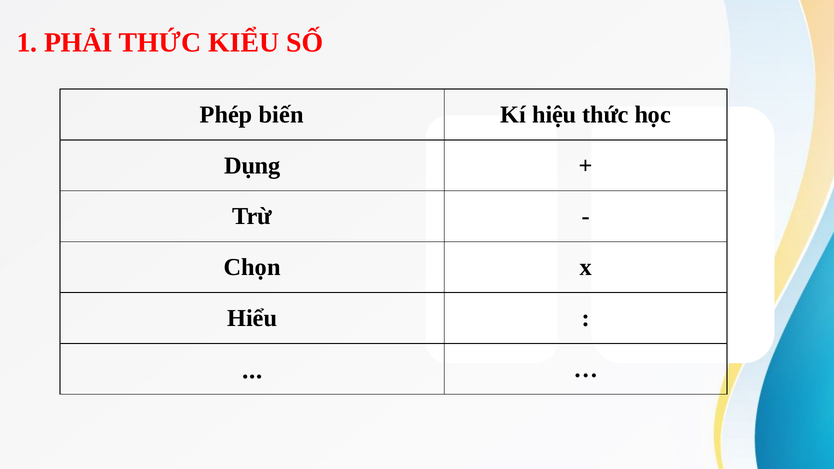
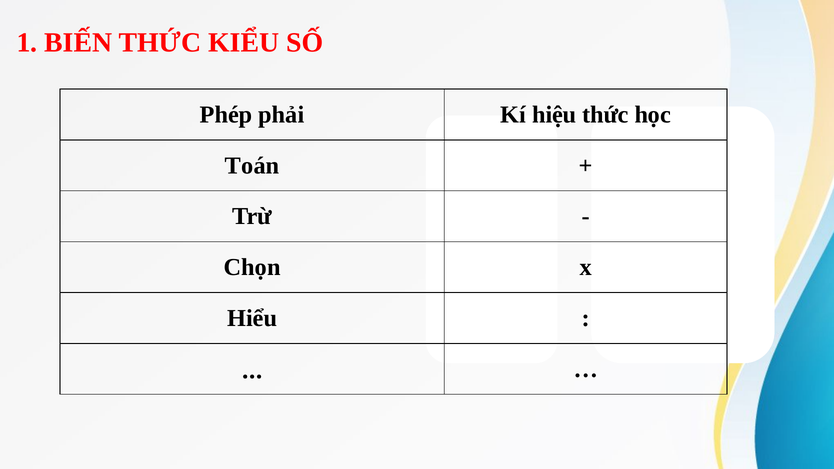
PHẢI: PHẢI -> BIẾN (78, 42)
biến: biến -> phải (281, 115)
Dụng: Dụng -> Toán (252, 166)
